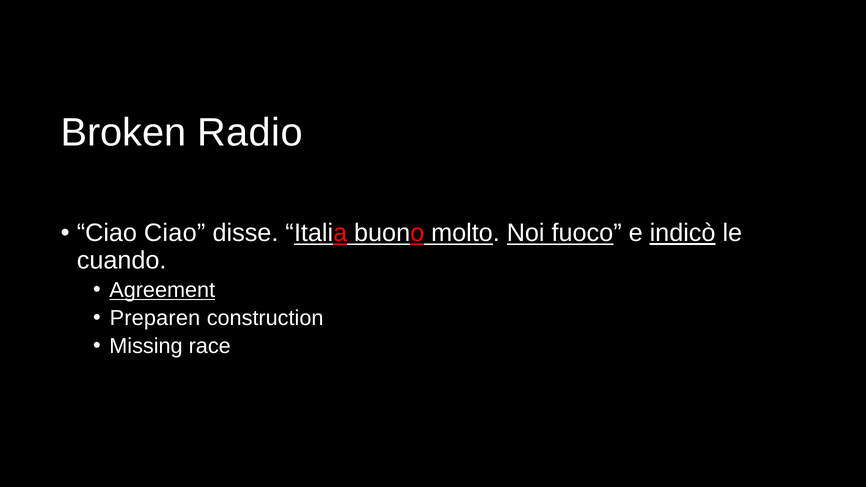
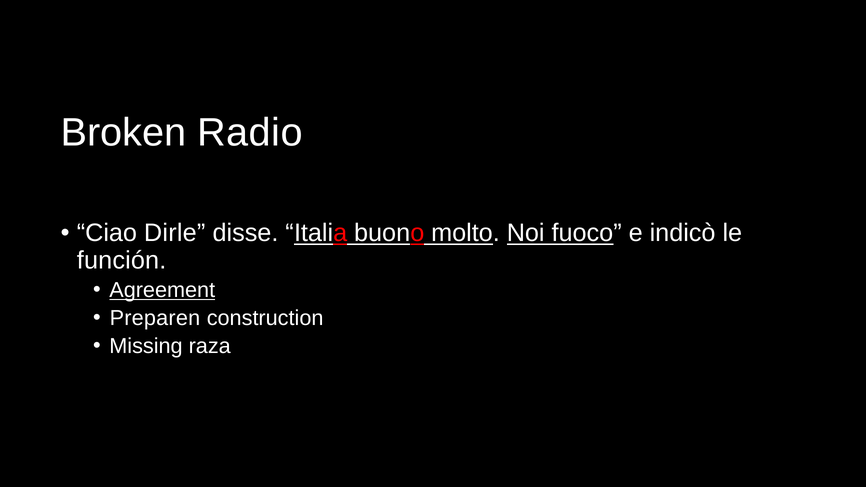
Ciao Ciao: Ciao -> Dirle (175, 233)
indicò underline: present -> none (683, 233)
cuando: cuando -> función (122, 260)
race: race -> raza (210, 346)
